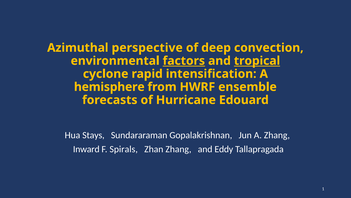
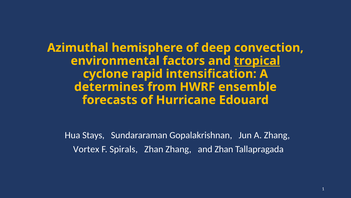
perspective: perspective -> hemisphere (147, 48)
factors underline: present -> none (184, 61)
hemisphere: hemisphere -> determines (109, 87)
Inward: Inward -> Vortex (86, 149)
and Eddy: Eddy -> Zhan (224, 149)
